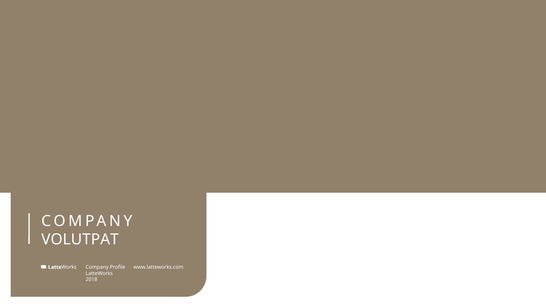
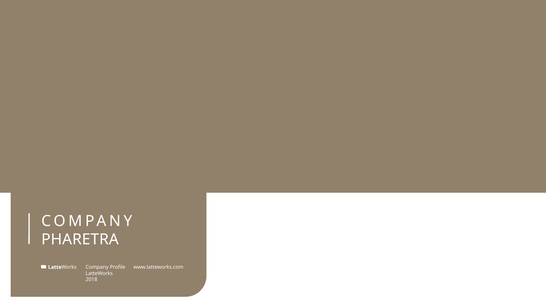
VOLUTPAT: VOLUTPAT -> PHARETRA (80, 240)
